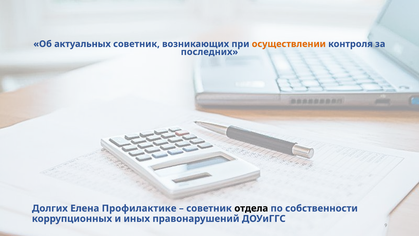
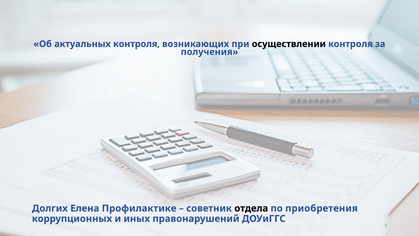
актуальных советник: советник -> контроля (137, 44)
осуществлении colour: orange -> black (289, 44)
последних: последних -> получения (209, 52)
собственности: собственности -> приобретения (321, 208)
